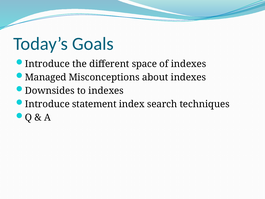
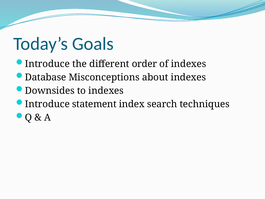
space: space -> order (144, 64)
Managed: Managed -> Database (46, 77)
